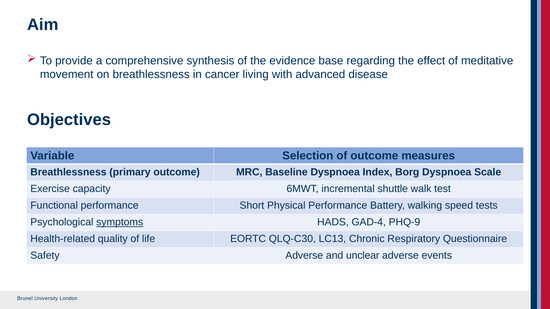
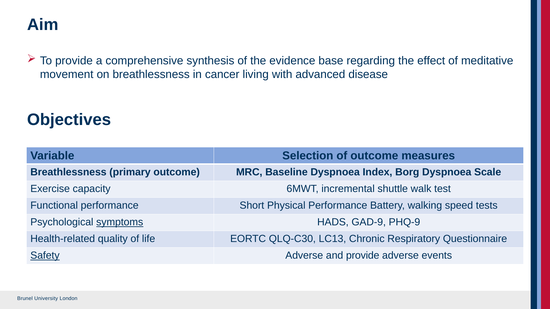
GAD-4: GAD-4 -> GAD-9 (369, 222)
Safety underline: none -> present (45, 256)
and unclear: unclear -> provide (363, 256)
